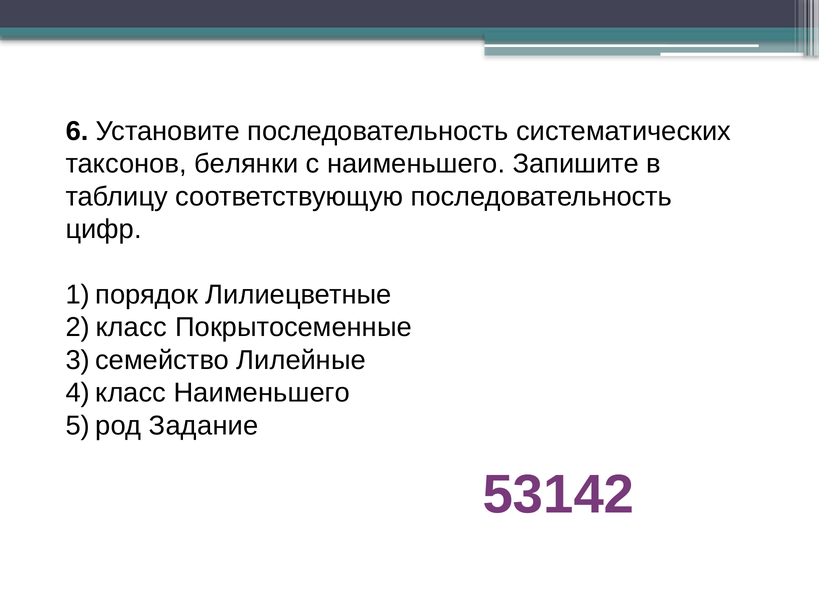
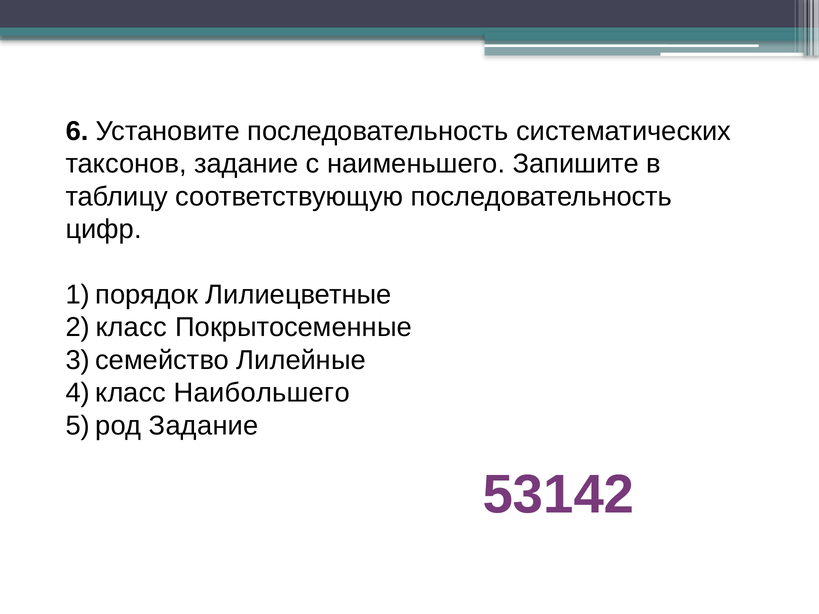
таксонов белянки: белянки -> задание (246, 164)
класс Наименьшего: Наименьшего -> Наибольшего (262, 393)
